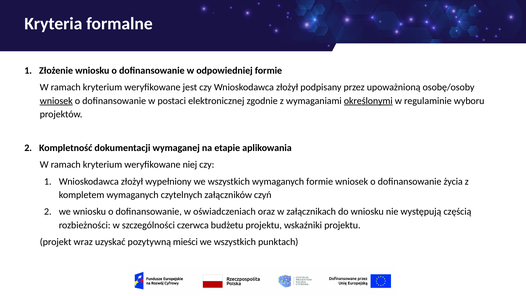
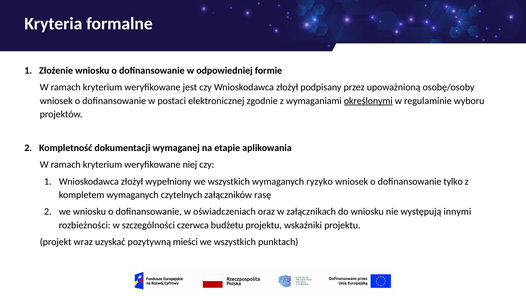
wniosek underline: present -> none (56, 101)
wymaganych formie: formie -> ryzyko (320, 181)
życia: życia -> tylko (453, 181)
czyń: czyń -> rasę (263, 195)
częścią: częścią -> innymi (457, 212)
